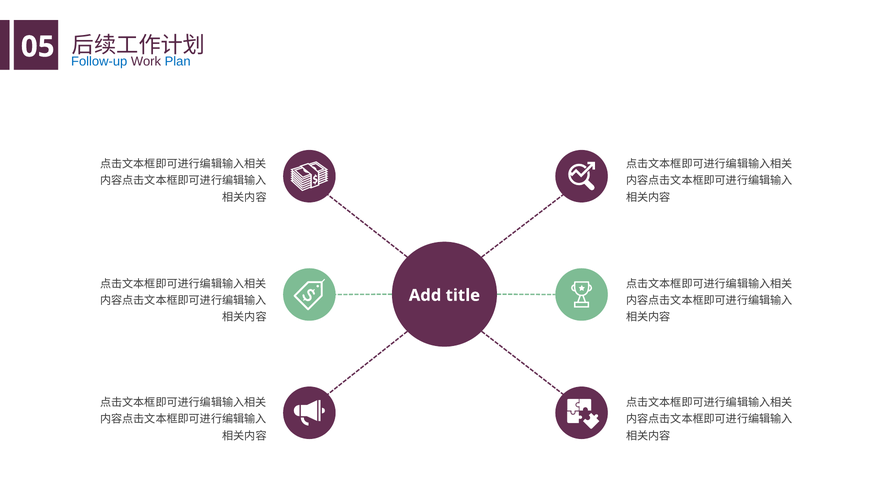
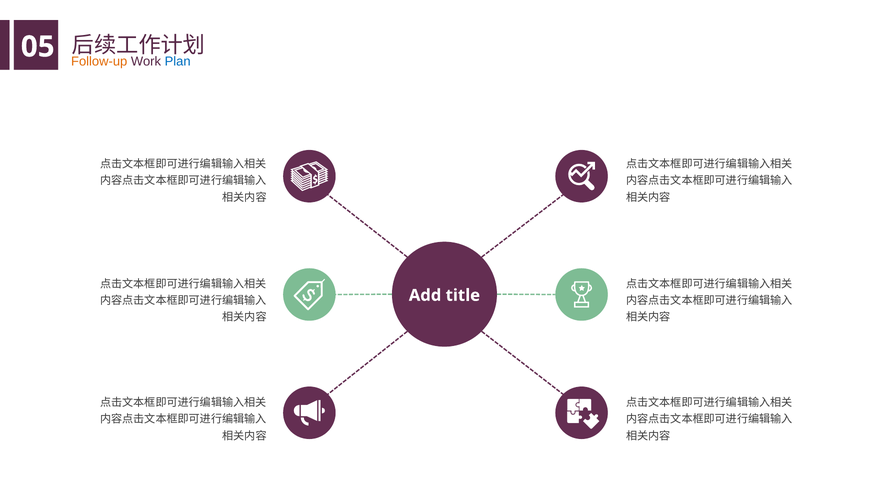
Follow-up colour: blue -> orange (99, 62)
